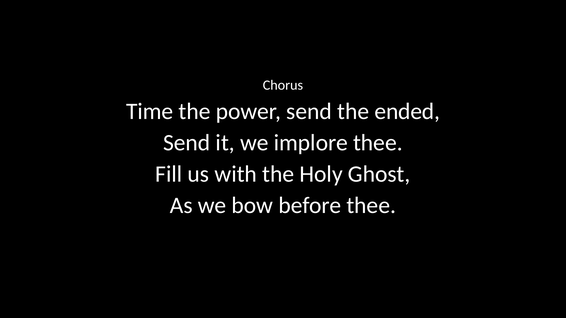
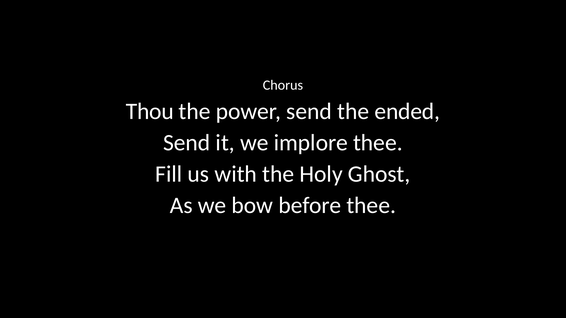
Time: Time -> Thou (150, 111)
